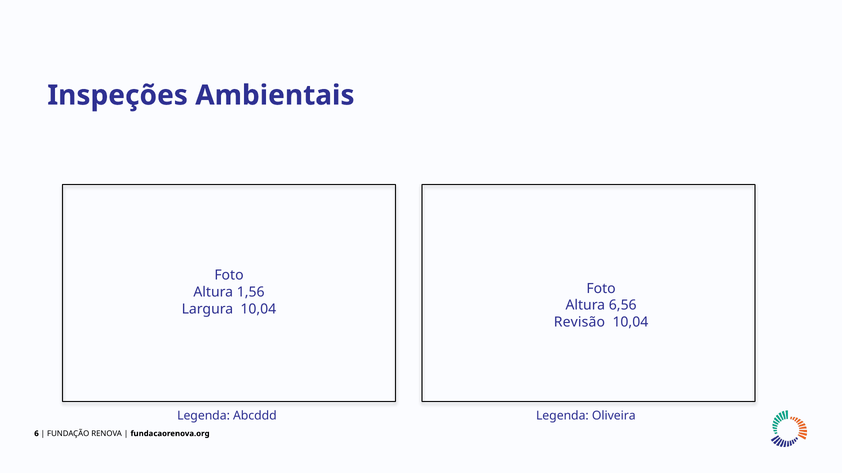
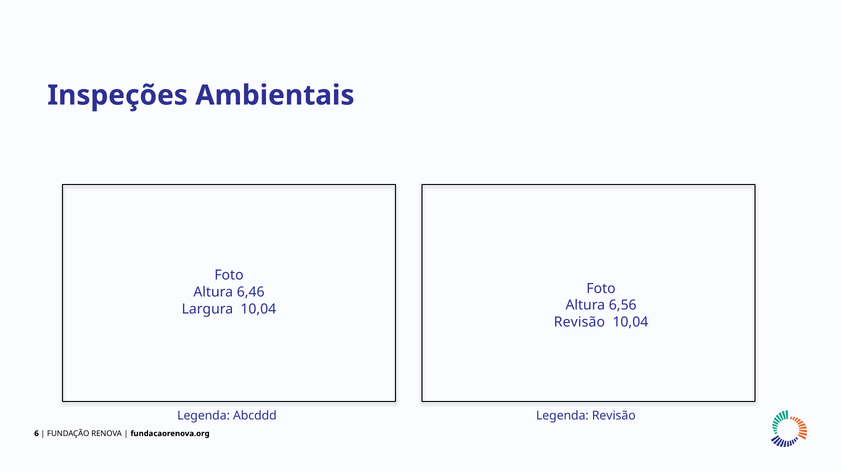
1,56: 1,56 -> 6,46 (251, 293)
Legenda Oliveira: Oliveira -> Revisão (614, 417)
